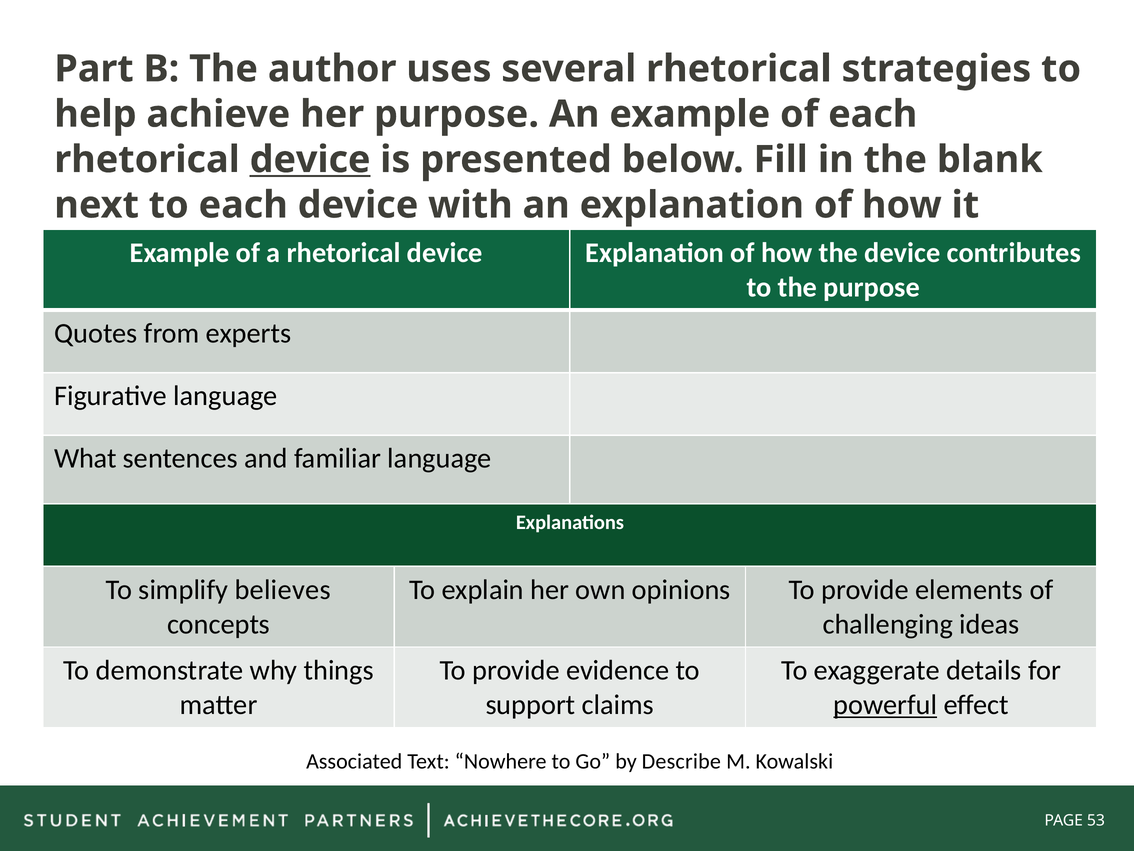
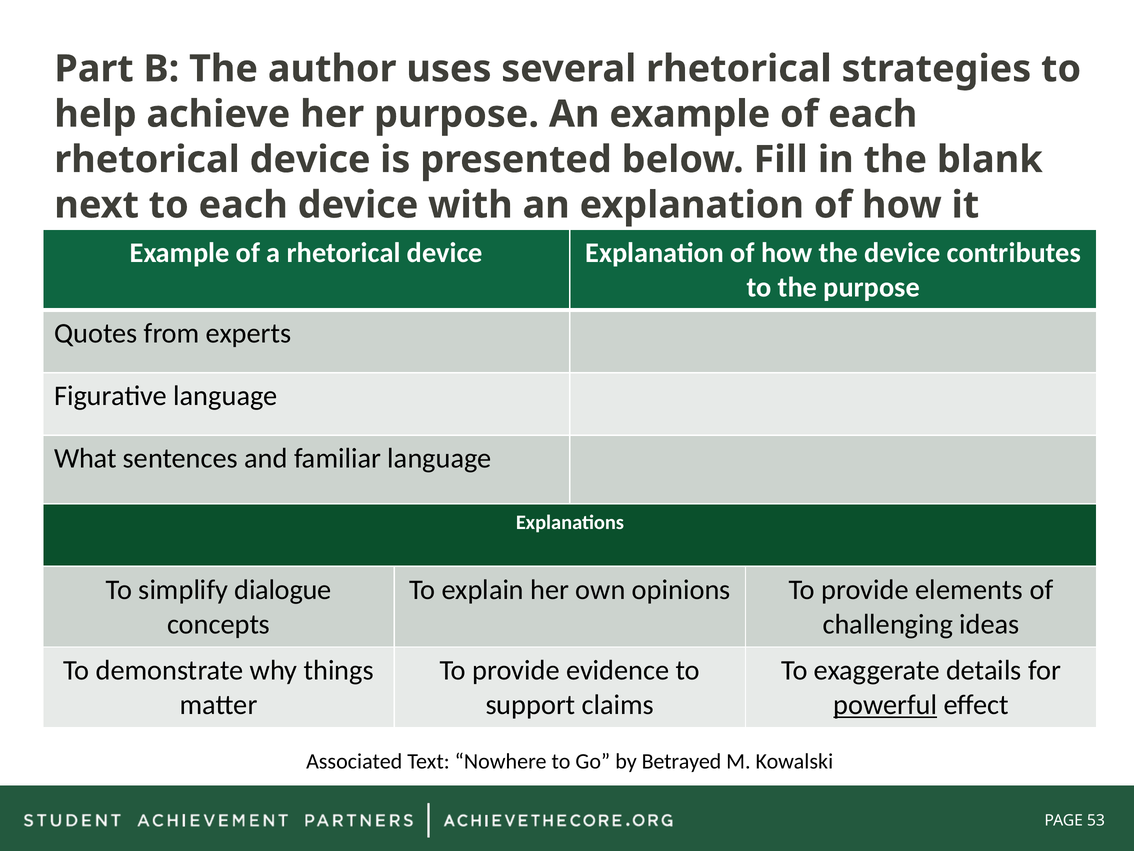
device underline: present -> none (310, 160)
believes: believes -> dialogue (283, 589)
Describe: Describe -> Betrayed (682, 761)
